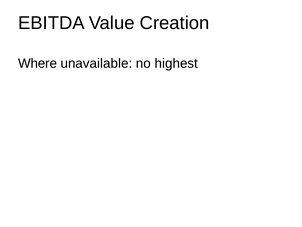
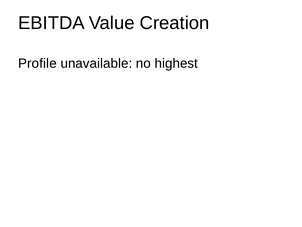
Where: Where -> Profile (37, 63)
